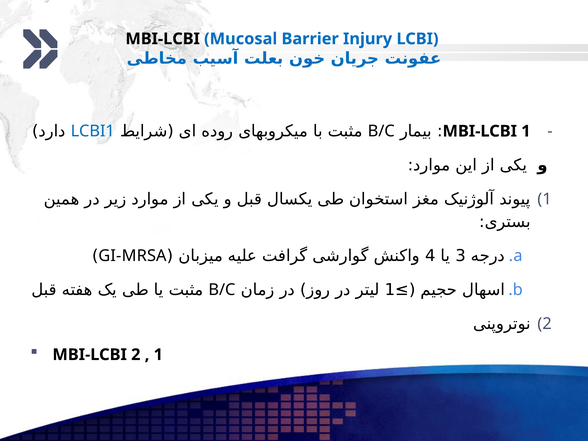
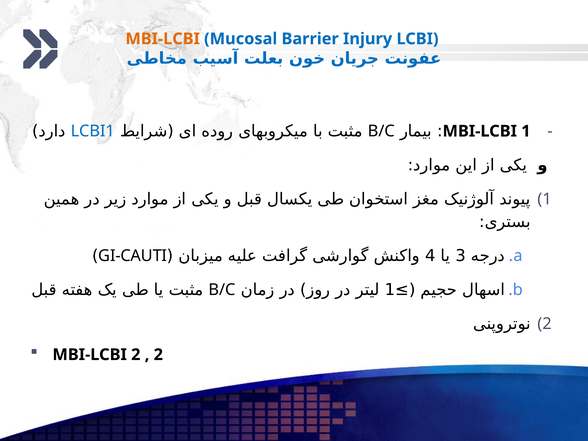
MBI-LCBI colour: black -> orange (163, 39)
GI-MRSA: GI-MRSA -> GI-CAUTI (133, 256)
1: 1 -> 2 (158, 355)
